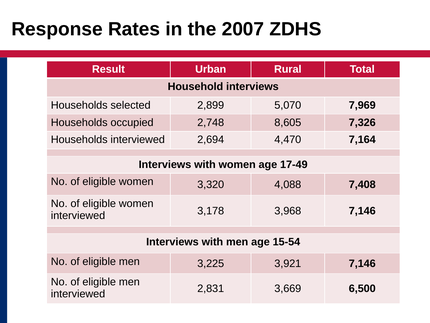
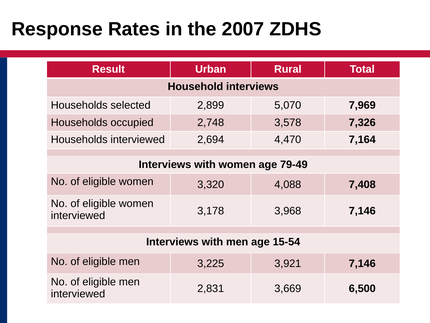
8,605: 8,605 -> 3,578 (288, 122)
17-49: 17-49 -> 79-49 (294, 164)
